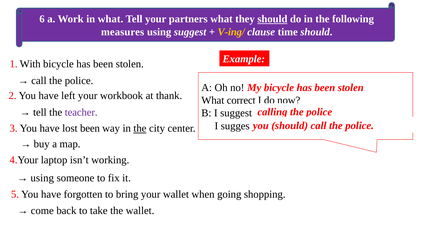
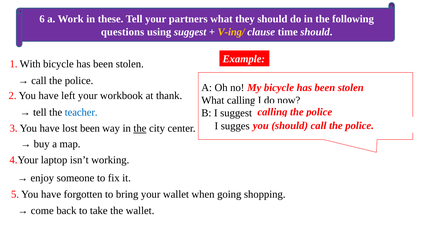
in what: what -> these (111, 19)
should underline: present -> none (272, 19)
measures: measures -> questions (123, 32)
What correct: correct -> calling (241, 100)
teacher colour: purple -> blue (81, 112)
using: using -> enjoy (42, 178)
